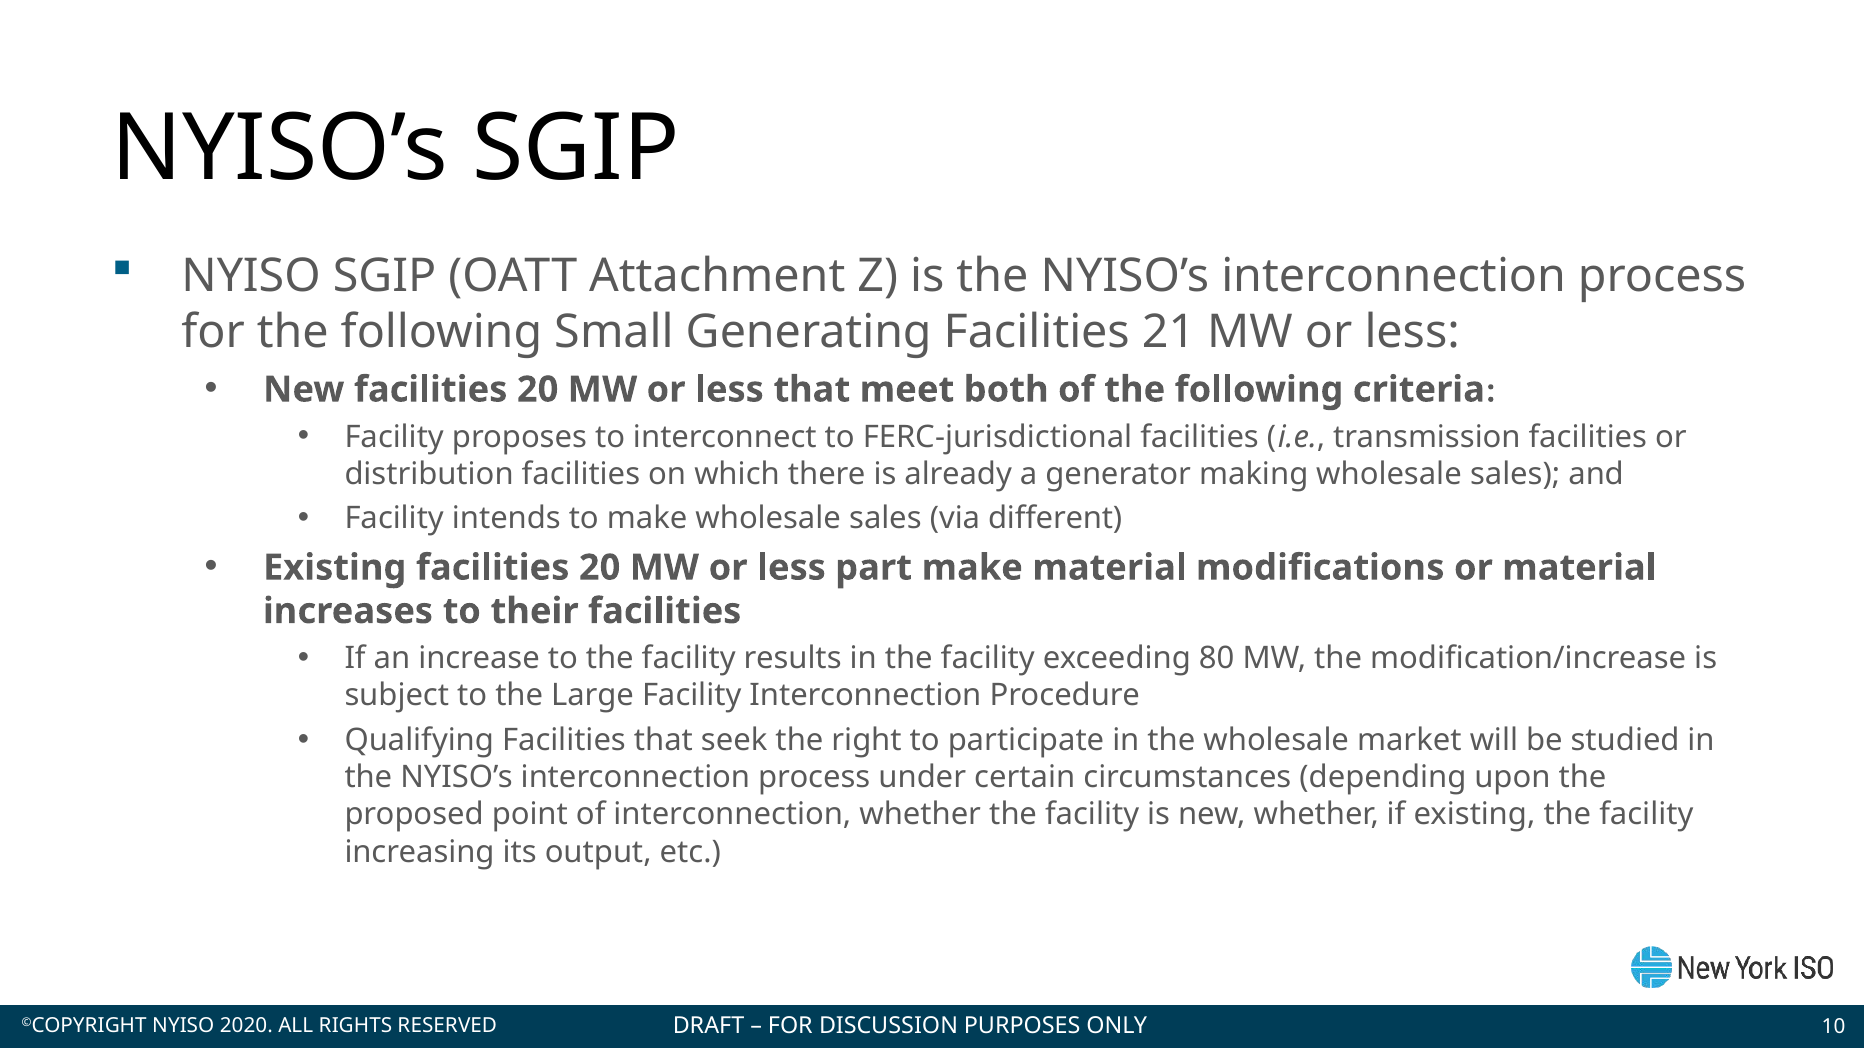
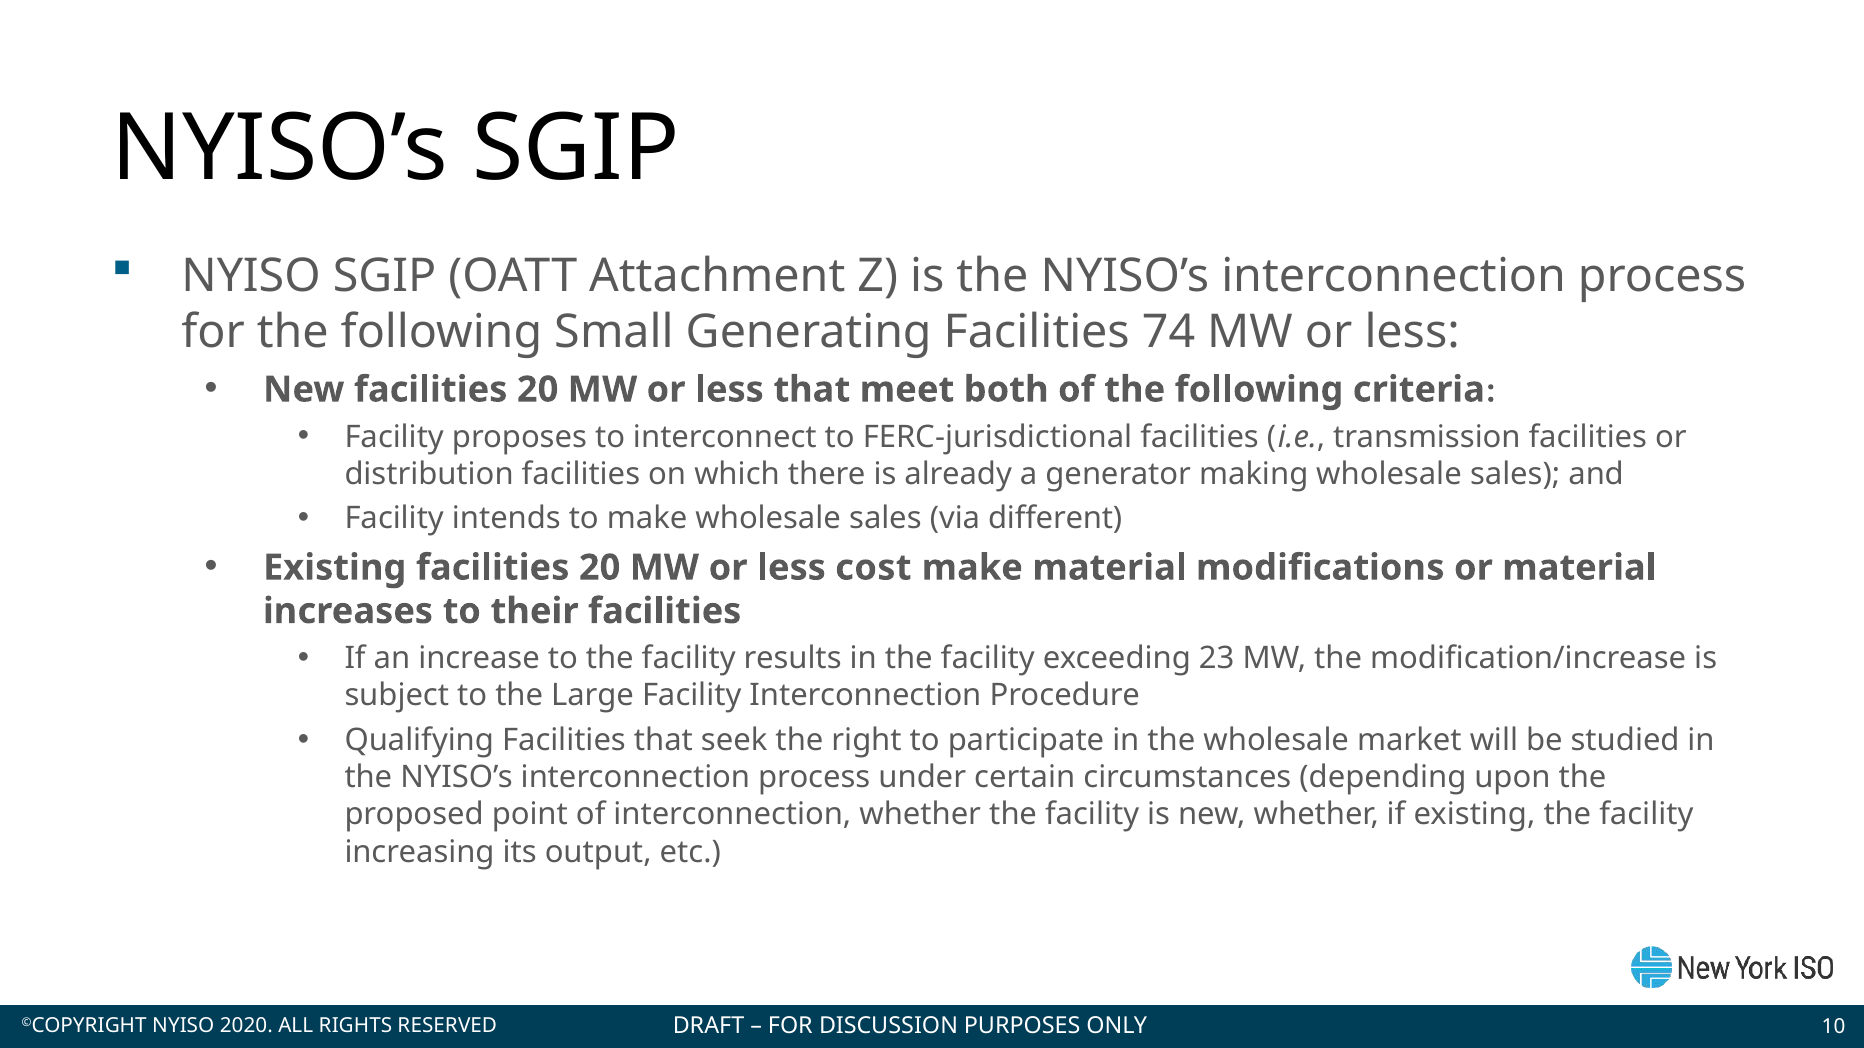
21: 21 -> 74 (1169, 332)
part: part -> cost (873, 568)
80: 80 -> 23 (1217, 659)
